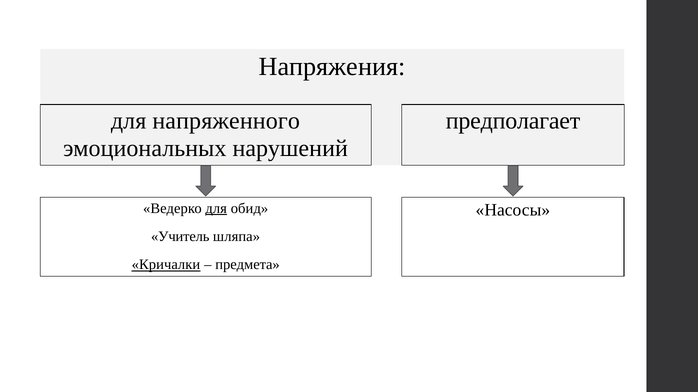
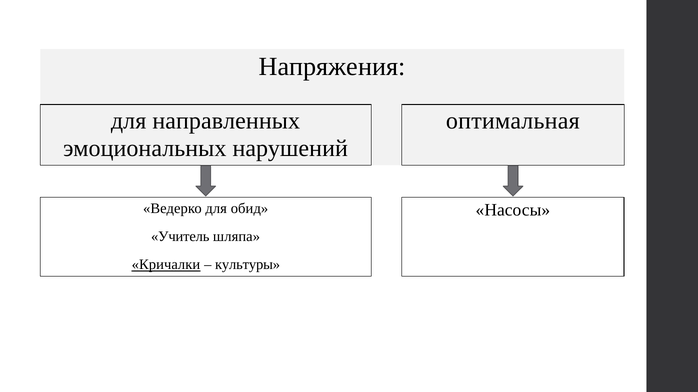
напряженного: напряженного -> направленных (226, 121)
предполагает: предполагает -> оптимальная (513, 121)
для underline: present -> none (216, 209)
предмета: предмета -> культуры (248, 265)
